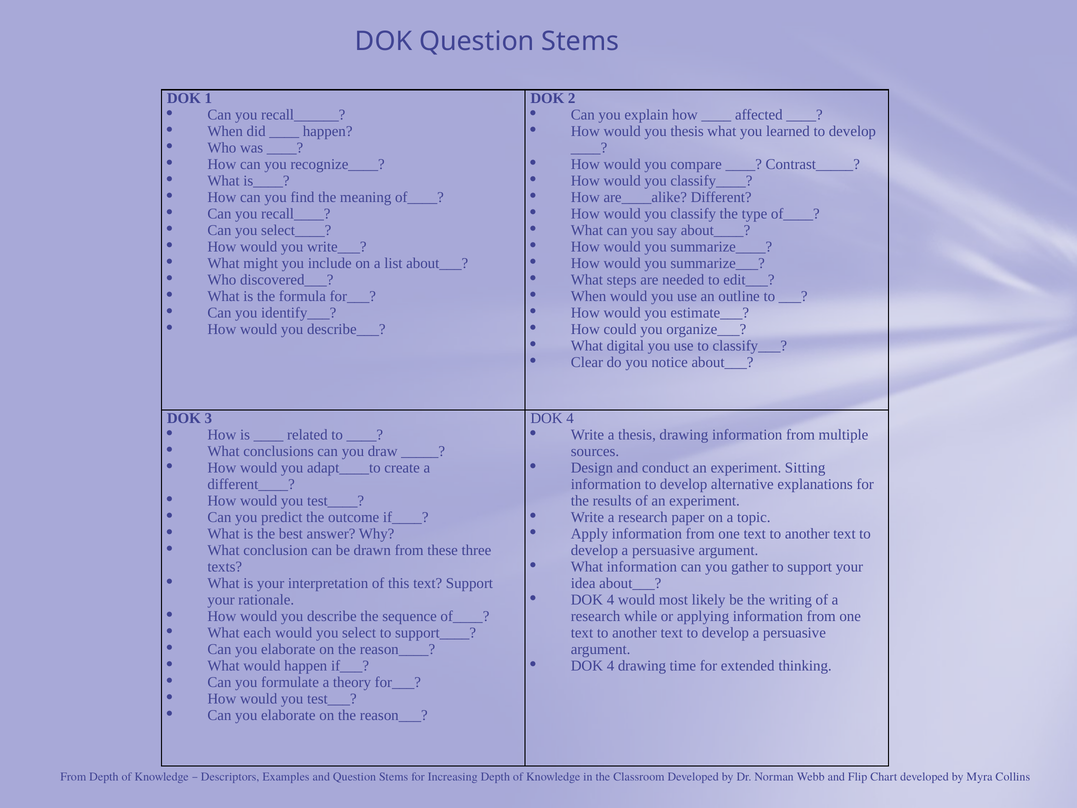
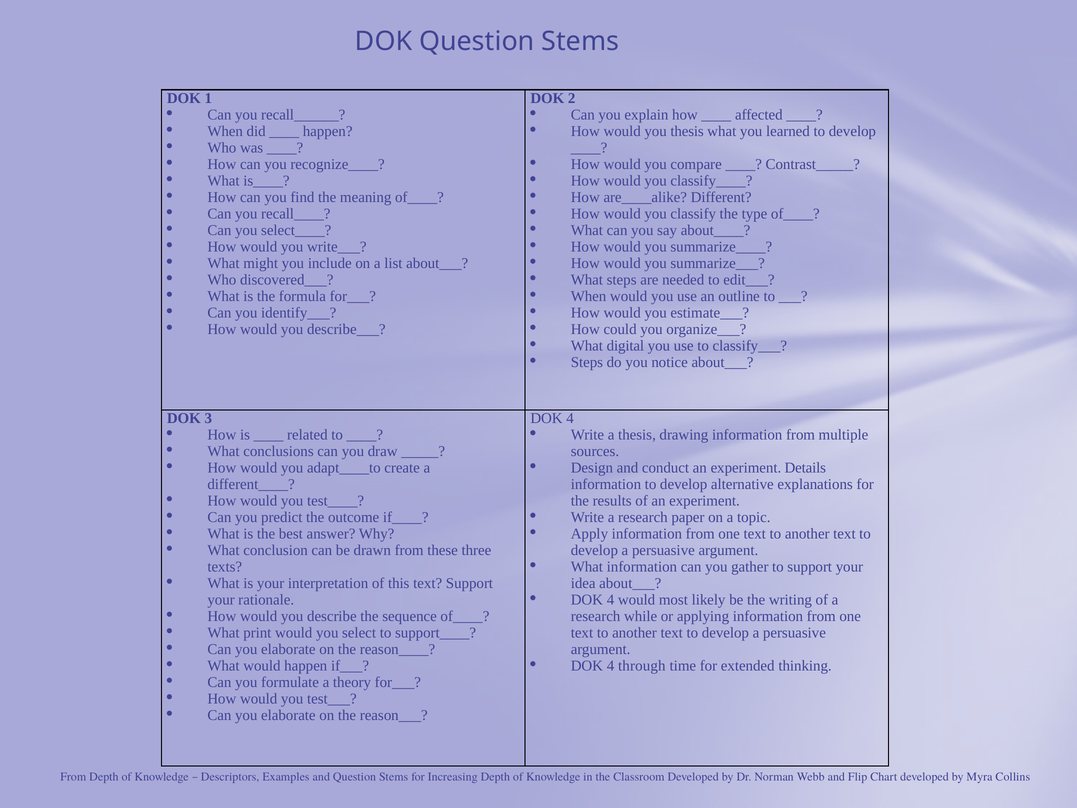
Clear: Clear -> Steps (587, 362)
Sitting: Sitting -> Details (805, 468)
each: each -> print (257, 633)
4 drawing: drawing -> through (642, 666)
